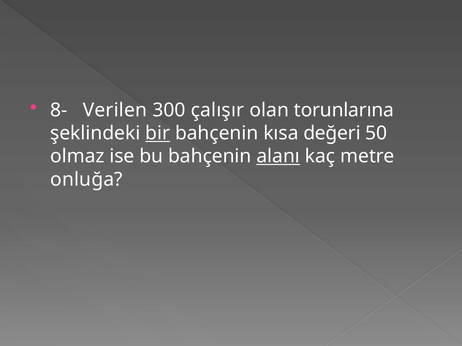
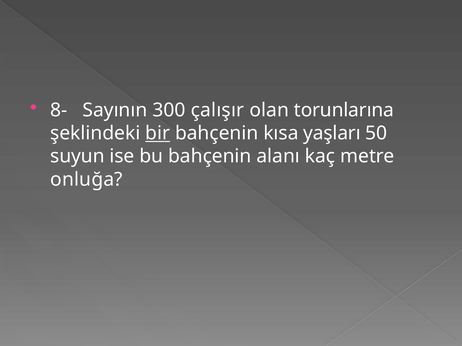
Verilen: Verilen -> Sayının (115, 110)
değeri: değeri -> yaşları (332, 133)
olmaz: olmaz -> suyun (77, 156)
alanı underline: present -> none (278, 156)
